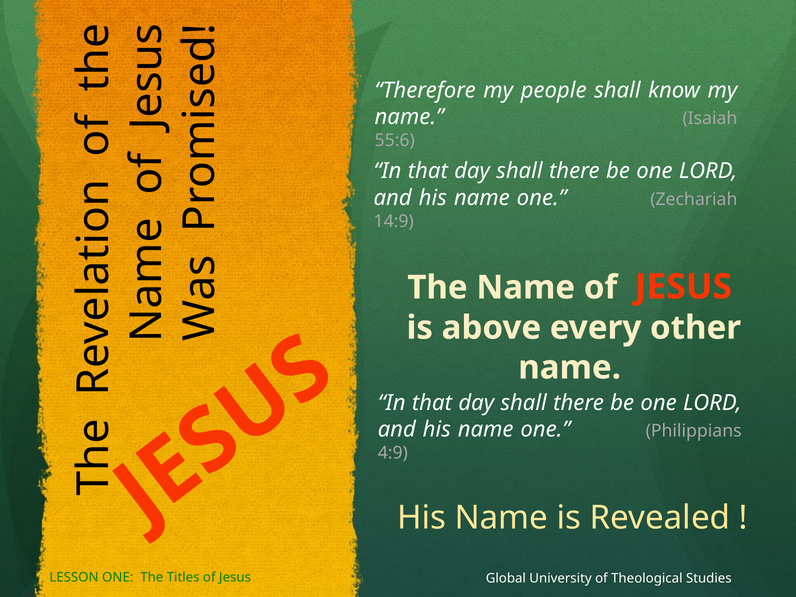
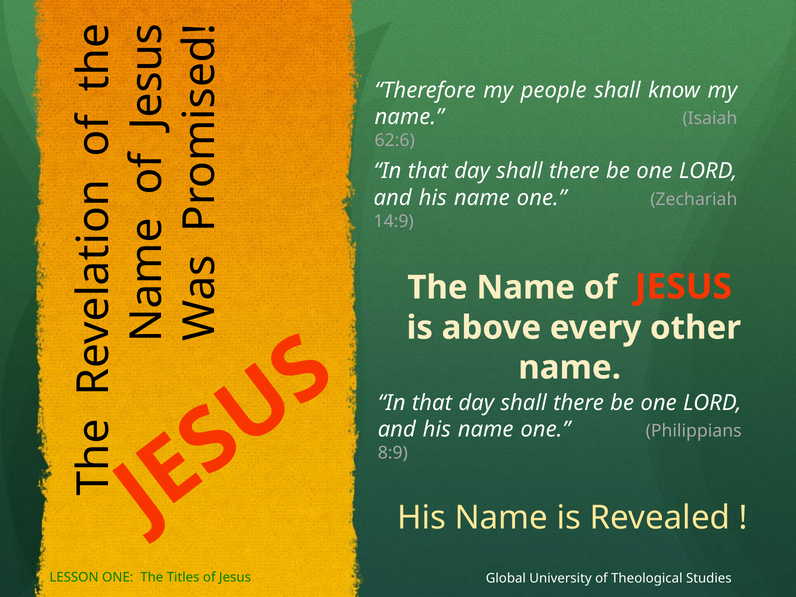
55:6: 55:6 -> 62:6 (395, 140)
4:9: 4:9 -> 8:9 (393, 453)
